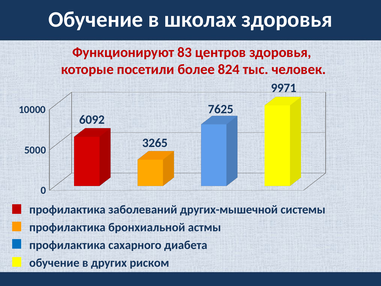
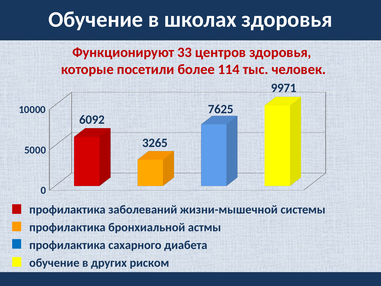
83: 83 -> 33 (185, 52)
824: 824 -> 114 (229, 69)
других-мышечной: других-мышечной -> жизни-мышечной (229, 209)
